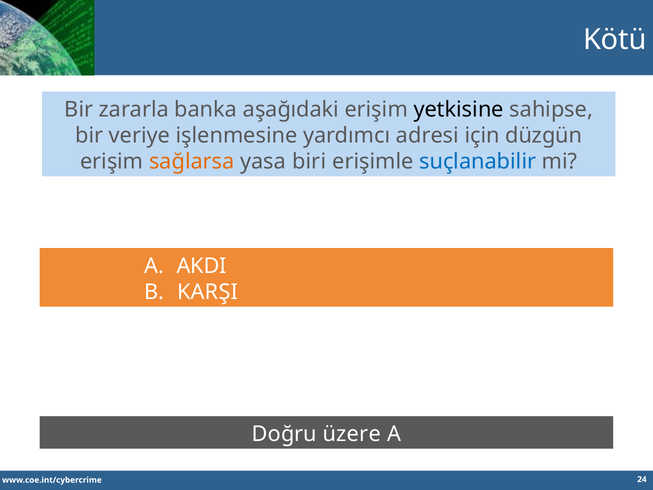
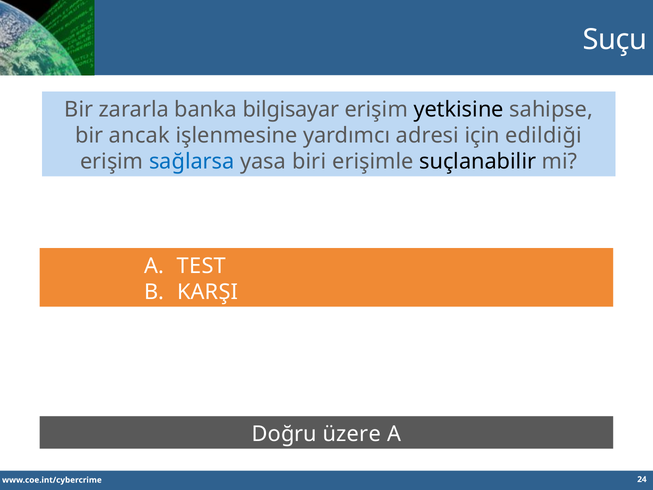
Kötü: Kötü -> Suçu (615, 39)
aşağıdaki: aşağıdaki -> bilgisayar (291, 109)
veriye: veriye -> ancak (139, 135)
düzgün: düzgün -> edildiği (544, 135)
sağlarsa colour: orange -> blue (192, 162)
suçlanabilir colour: blue -> black (478, 162)
AKDI: AKDI -> TEST (201, 266)
